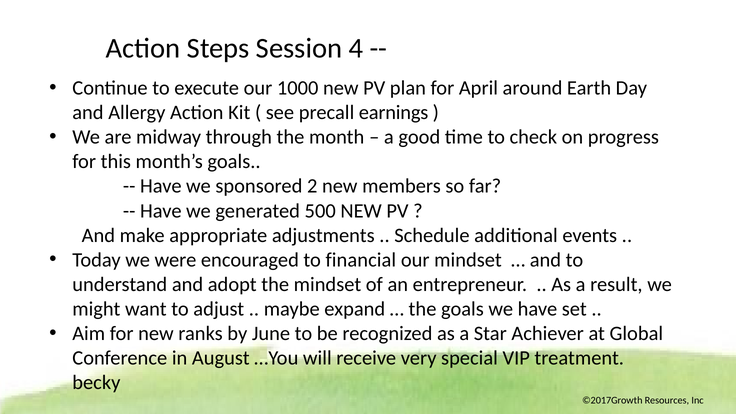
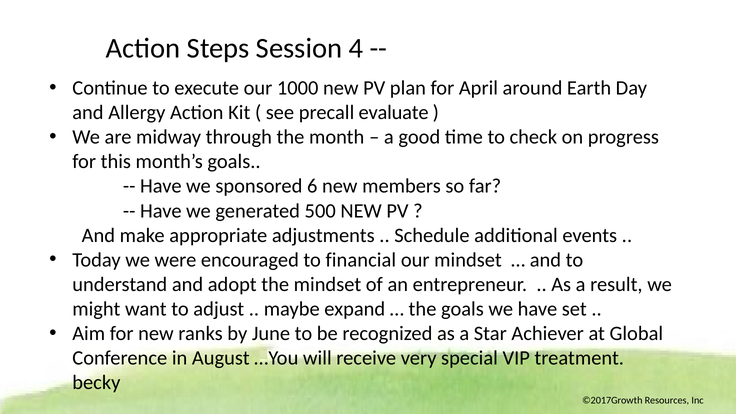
earnings: earnings -> evaluate (394, 113)
2: 2 -> 6 (312, 186)
